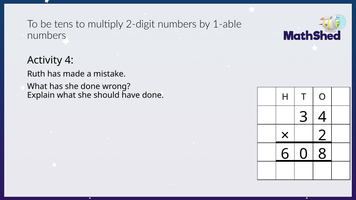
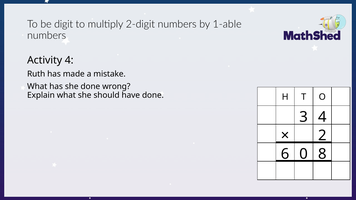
tens: tens -> digit (64, 24)
